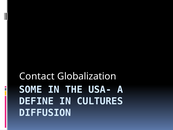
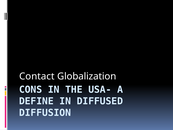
SOME: SOME -> CONS (31, 89)
CULTURES: CULTURES -> DIFFUSED (100, 101)
